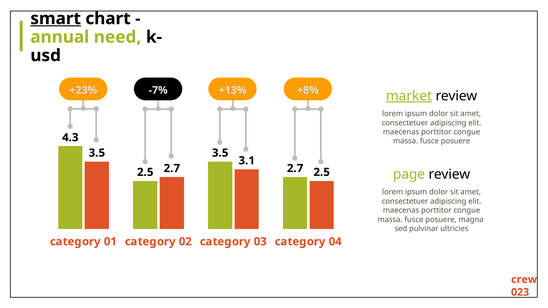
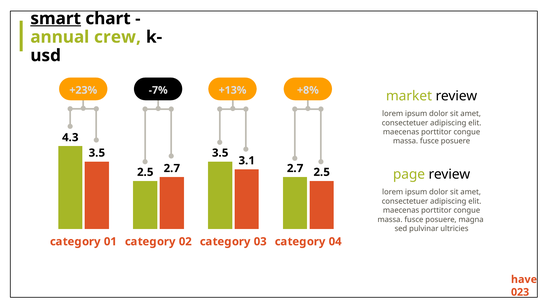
need: need -> crew (117, 37)
market underline: present -> none (409, 96)
crew: crew -> have (524, 280)
